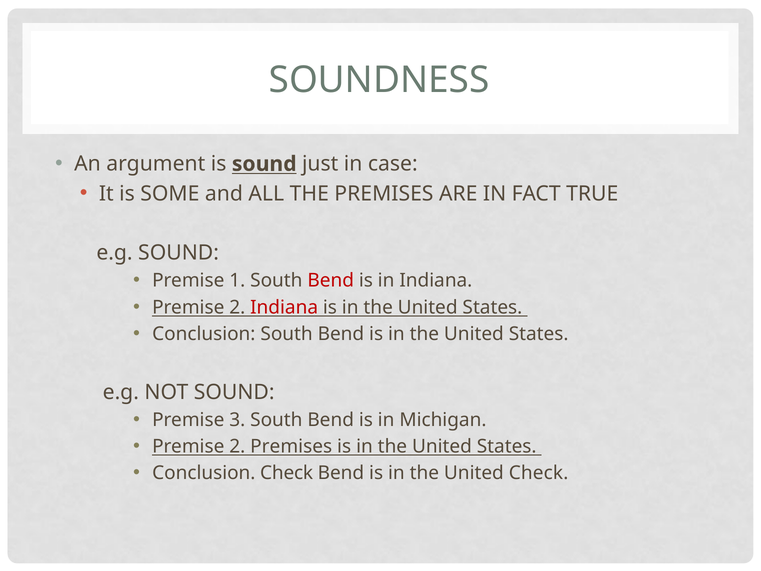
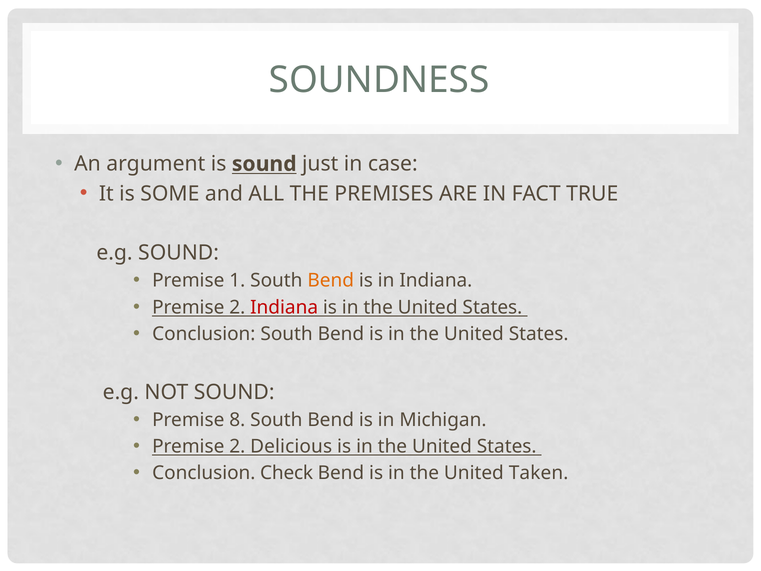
Bend colour: red -> orange (331, 281)
3: 3 -> 8 (237, 420)
2 Premises: Premises -> Delicious (291, 446)
United Check: Check -> Taken (539, 473)
